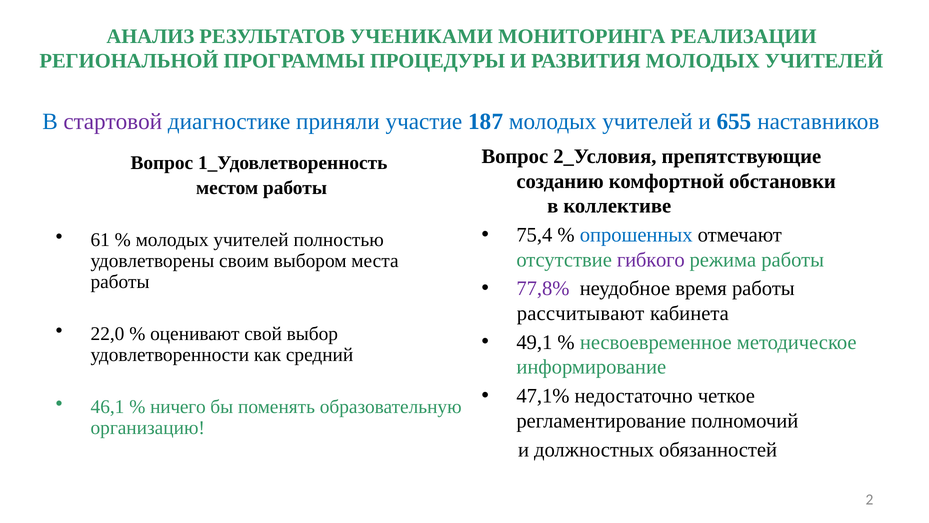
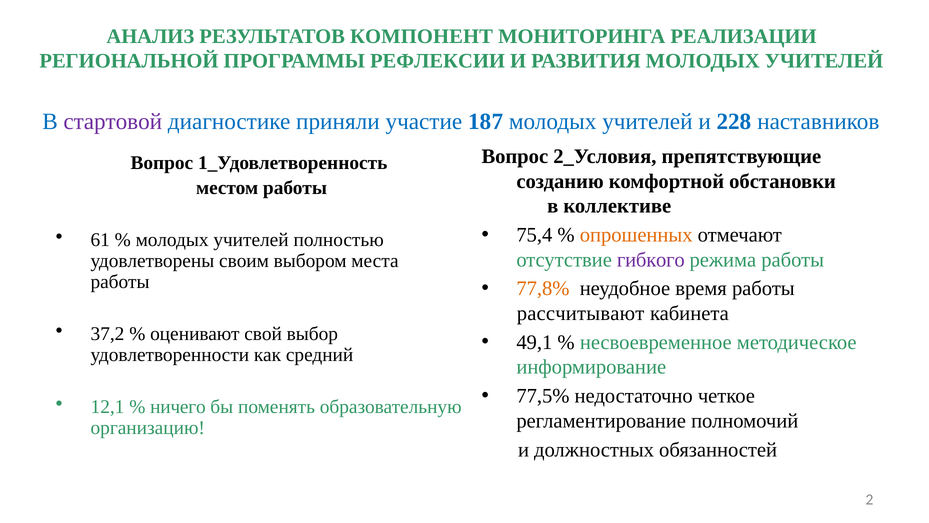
УЧЕНИКАМИ: УЧЕНИКАМИ -> КОМПОНЕНТ (421, 36)
ПРОЦЕДУРЫ: ПРОЦЕДУРЫ -> РЕФЛЕКСИИ (438, 61)
655: 655 -> 228 (734, 122)
опрошенных colour: blue -> orange (636, 235)
77,8% colour: purple -> orange (543, 288)
22,0: 22,0 -> 37,2 (108, 334)
47,1%: 47,1% -> 77,5% (543, 396)
46,1: 46,1 -> 12,1 (108, 407)
